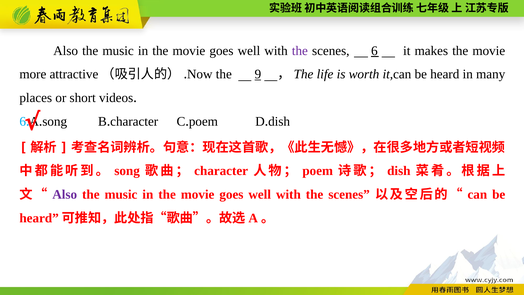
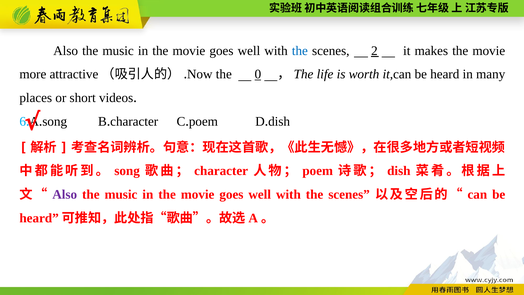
the colour: purple -> blue (300, 51)
scenes 6: 6 -> 2 (374, 51)
9: 9 -> 0 (258, 74)
